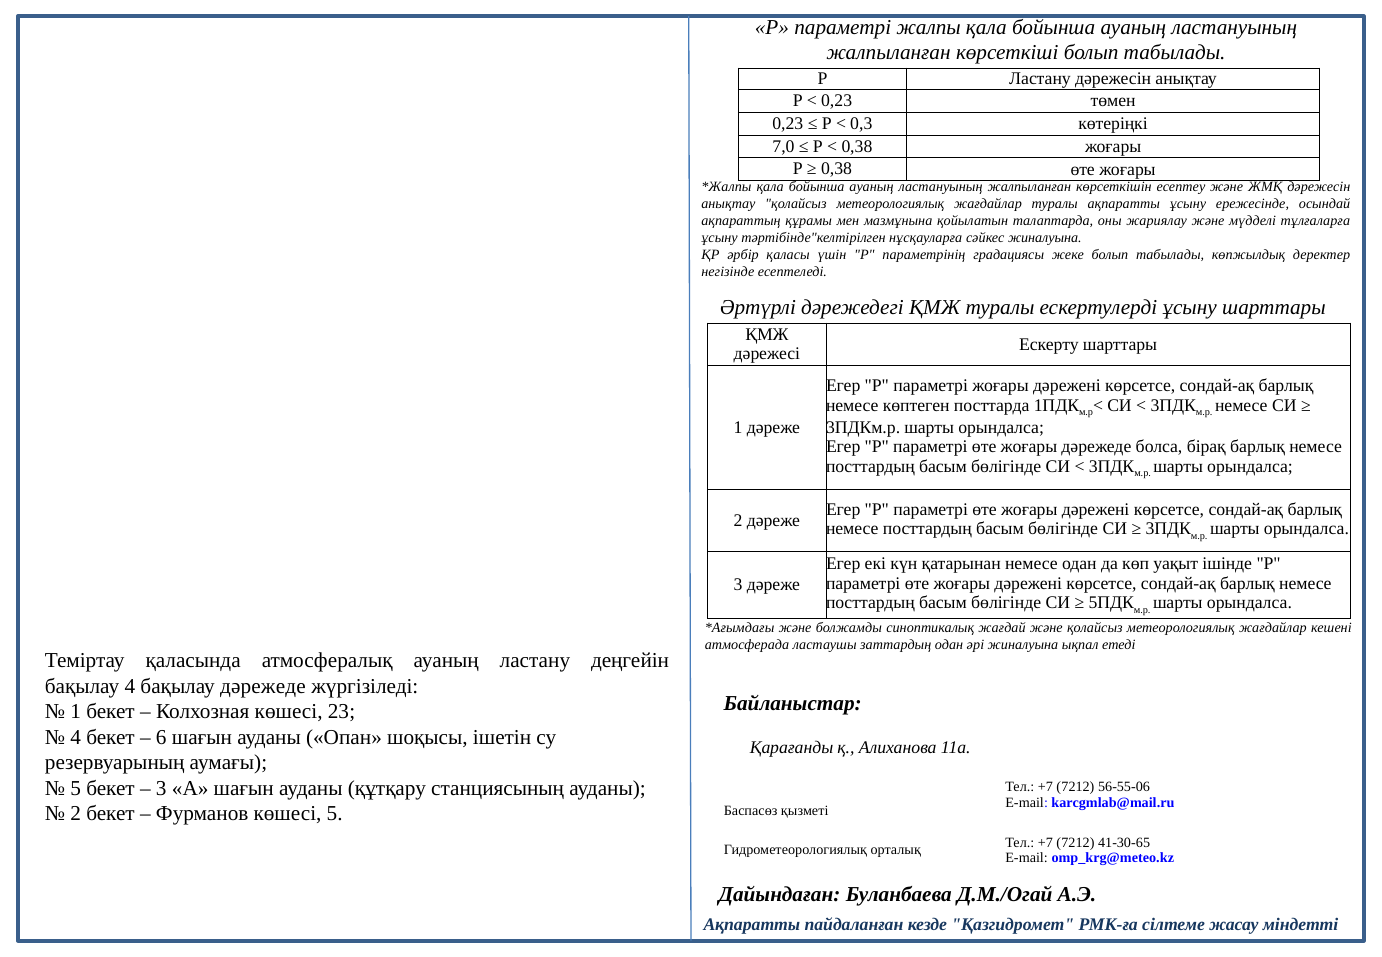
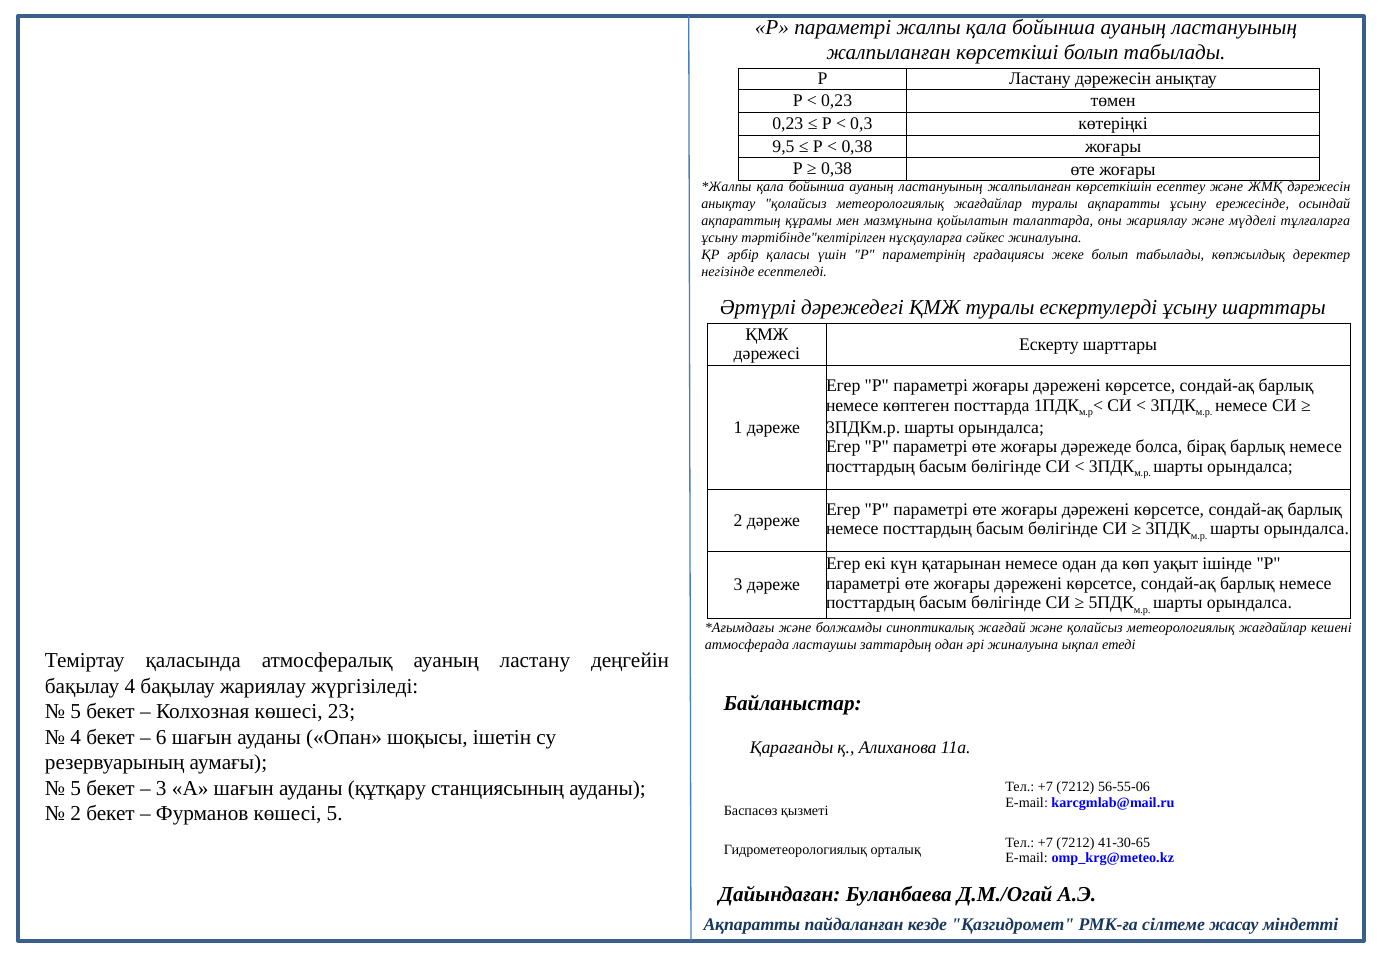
7,0: 7,0 -> 9,5 (784, 146)
бақылау дәрежеде: дәрежеде -> жариялау (263, 686)
1: 1 -> 5 (76, 711)
